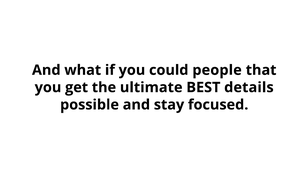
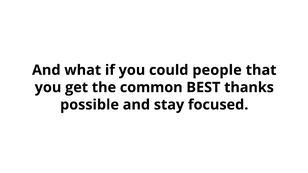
ultimate: ultimate -> common (151, 88)
details: details -> thanks (249, 88)
